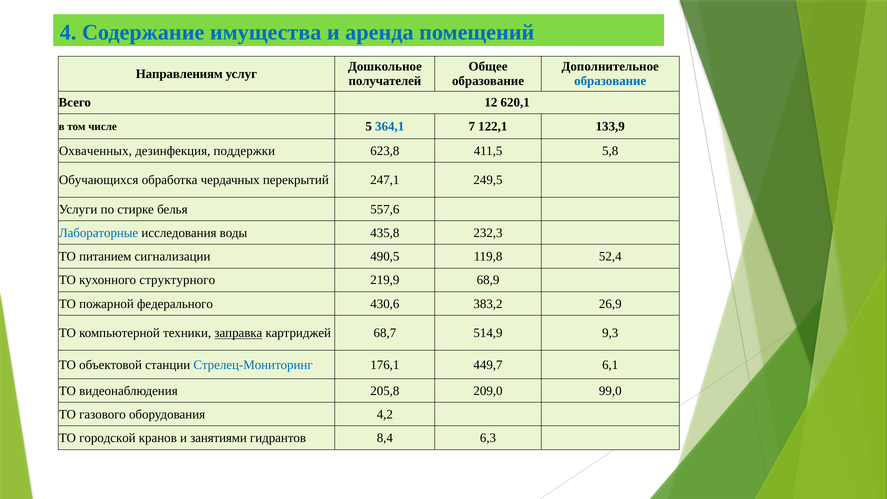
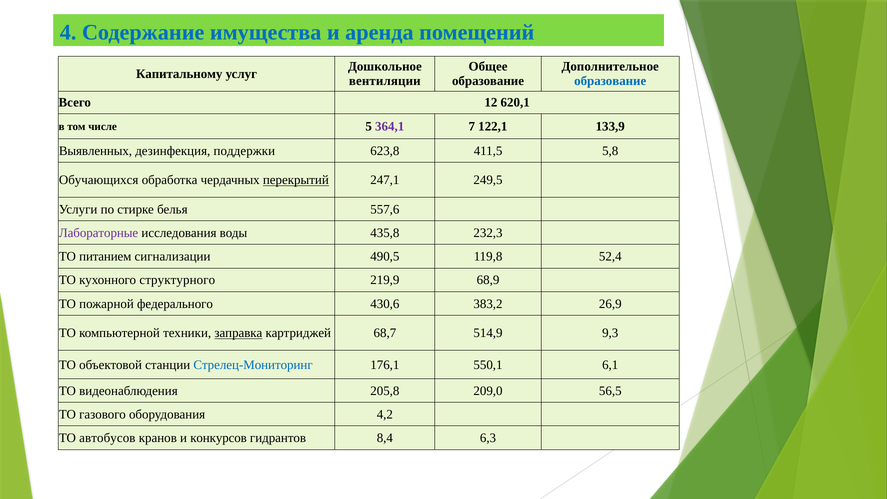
Направлениям: Направлениям -> Капитальному (179, 74)
получателей: получателей -> вентиляции (385, 81)
364,1 colour: blue -> purple (390, 126)
Охваченных: Охваченных -> Выявленных (95, 151)
перекрытий underline: none -> present (296, 180)
Лабораторные colour: blue -> purple (99, 233)
449,7: 449,7 -> 550,1 (488, 365)
99,0: 99,0 -> 56,5 (610, 391)
городской: городской -> автобусов (107, 438)
занятиями: занятиями -> конкурсов (219, 438)
